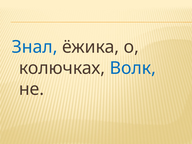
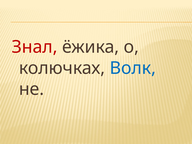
Знал colour: blue -> red (35, 47)
